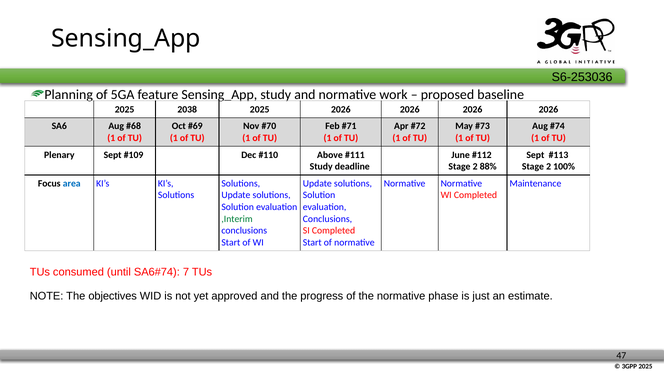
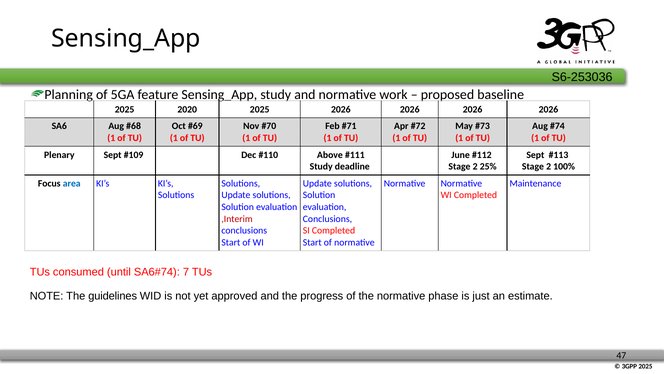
2038: 2038 -> 2020 (187, 109)
88%: 88% -> 25% (488, 166)
,Interim colour: green -> red (237, 219)
objectives: objectives -> guidelines (113, 296)
